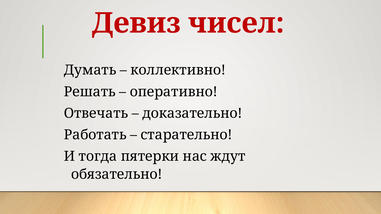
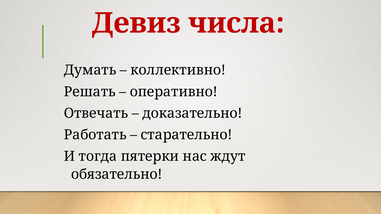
чисел: чисел -> числа (236, 23)
